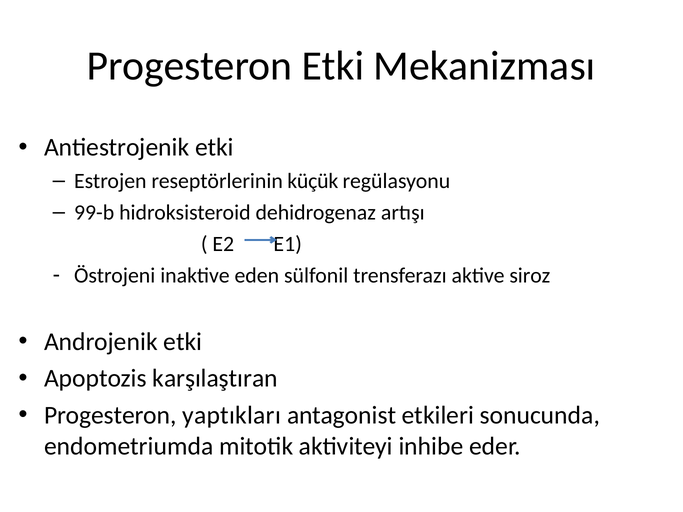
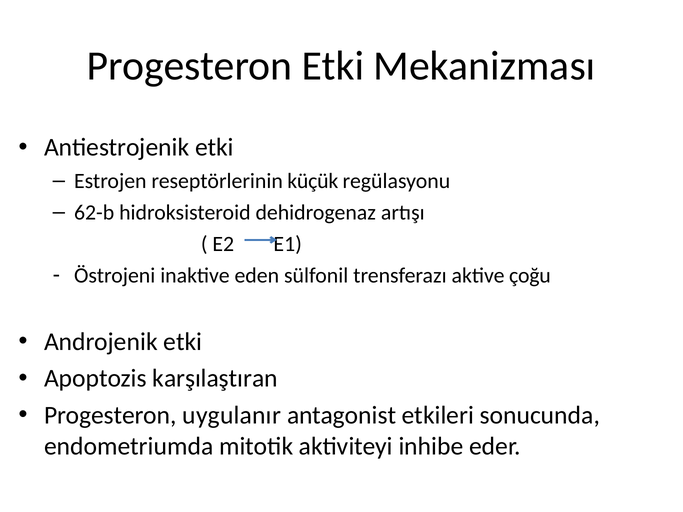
99-b: 99-b -> 62-b (94, 213)
siroz: siroz -> çoğu (530, 276)
yaptıkları: yaptıkları -> uygulanır (232, 416)
